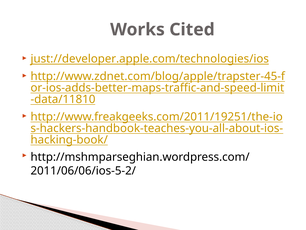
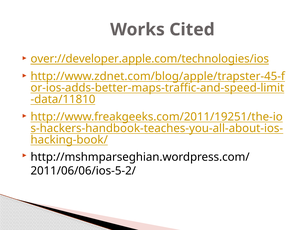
just://developer.apple.com/technologies/ios: just://developer.apple.com/technologies/ios -> over://developer.apple.com/technologies/ios (150, 59)
